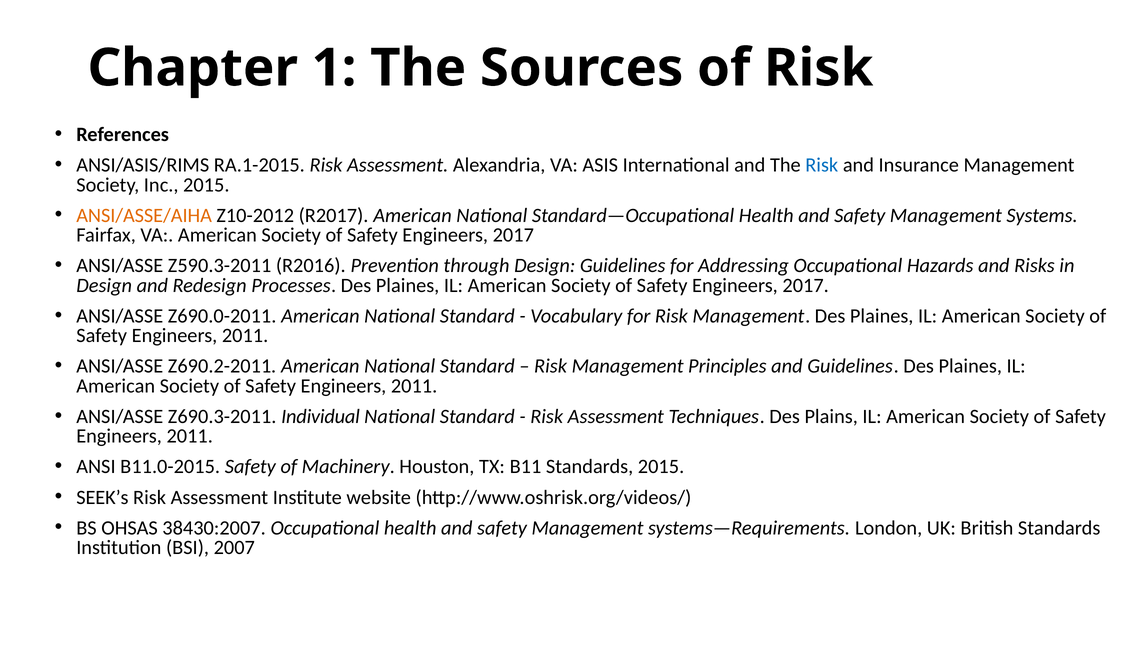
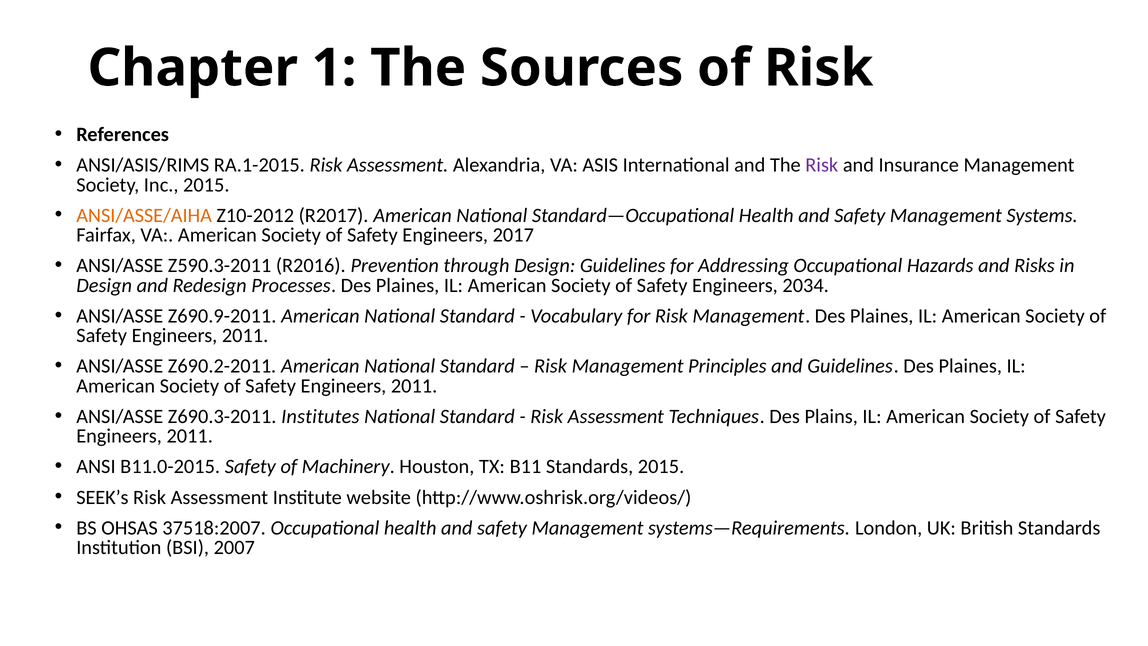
Risk colour: blue -> purple (822, 165)
2017: 2017 -> 2034 (806, 285)
Z690.0-2011: Z690.0-2011 -> Z690.9-2011 (222, 316)
Individual: Individual -> Institutes (320, 416)
38430:2007: 38430:2007 -> 37518:2007 (214, 528)
